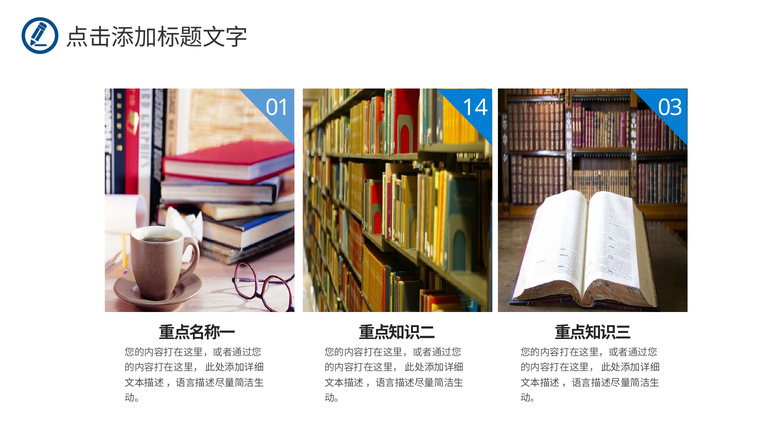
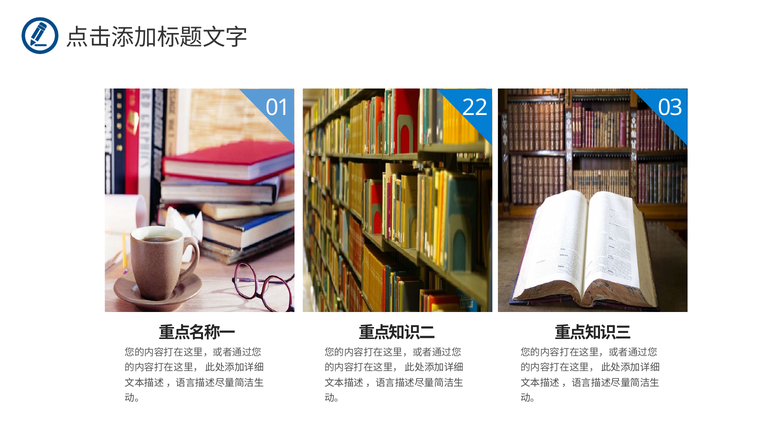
14: 14 -> 22 (475, 107)
